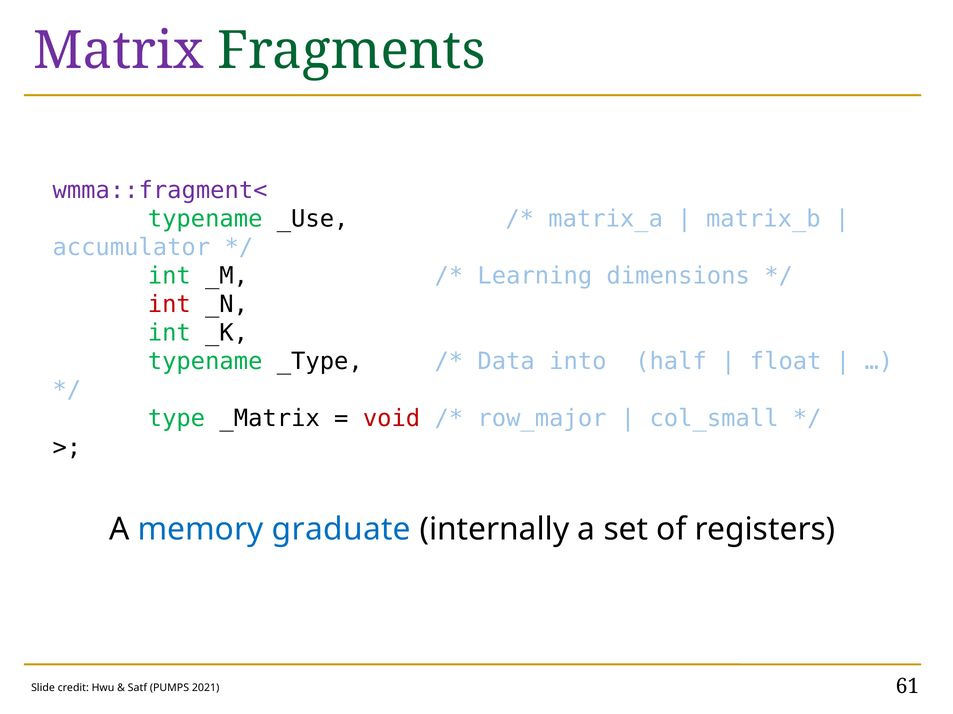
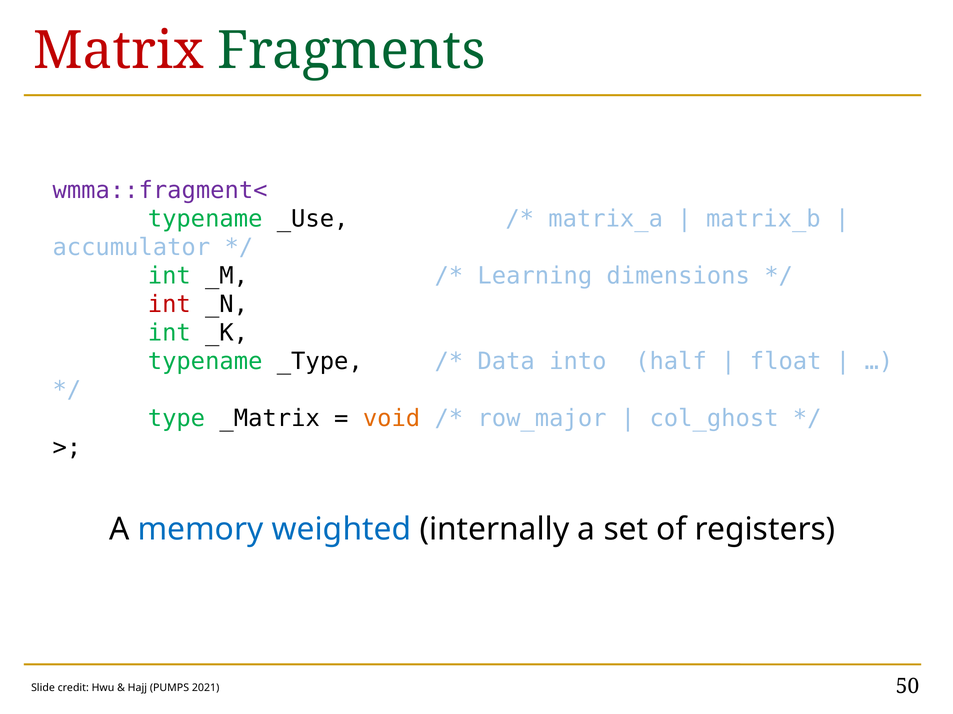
Matrix colour: purple -> red (119, 51)
void colour: red -> orange (392, 419)
col_small: col_small -> col_ghost (714, 419)
graduate: graduate -> weighted (341, 530)
Satf: Satf -> Hajj (137, 689)
61: 61 -> 50 (907, 687)
